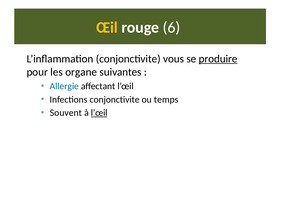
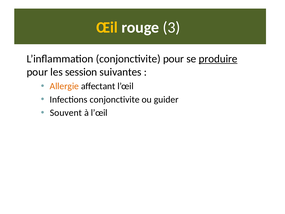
6: 6 -> 3 (172, 27)
conjonctivite vous: vous -> pour (174, 59)
organe: organe -> session (81, 72)
Allergie colour: blue -> orange (64, 86)
temps: temps -> guider (166, 99)
l’œil underline: present -> none (99, 113)
